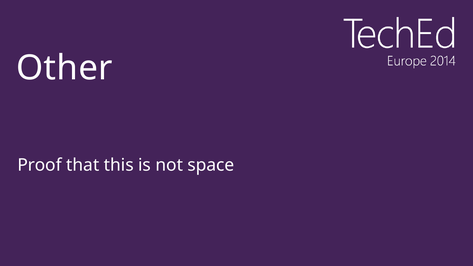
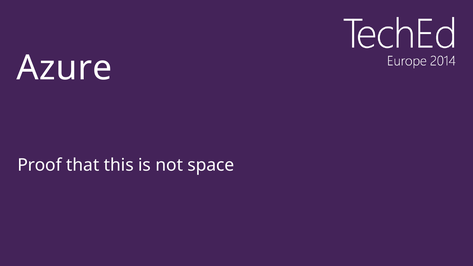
Other: Other -> Azure (64, 68)
